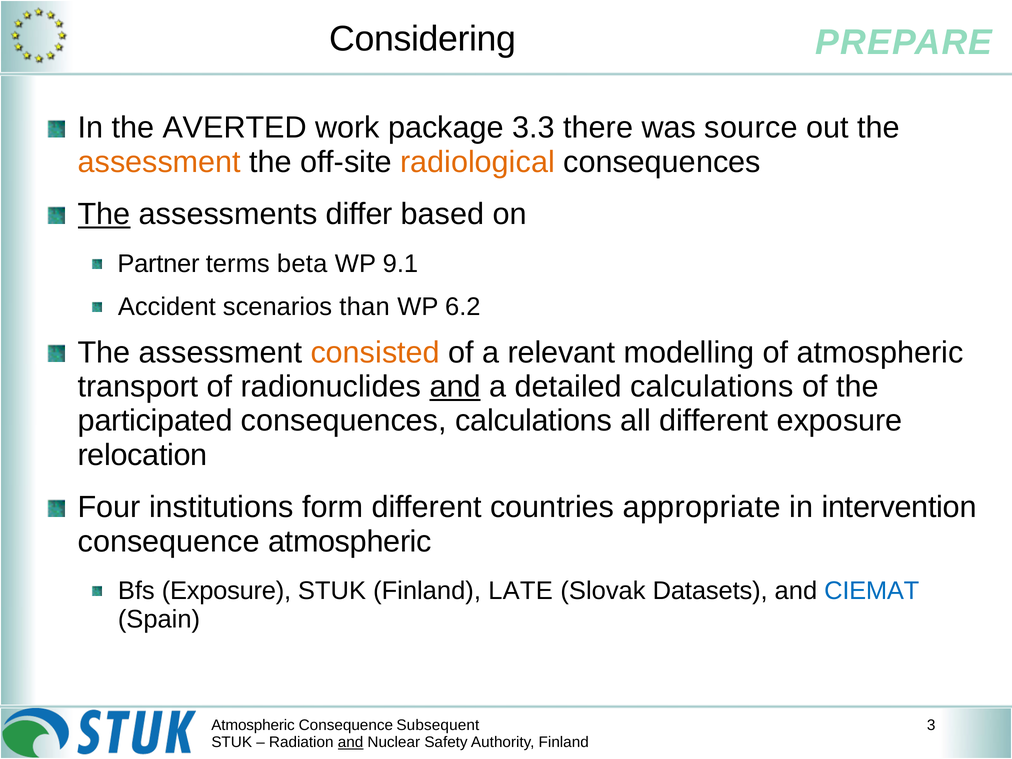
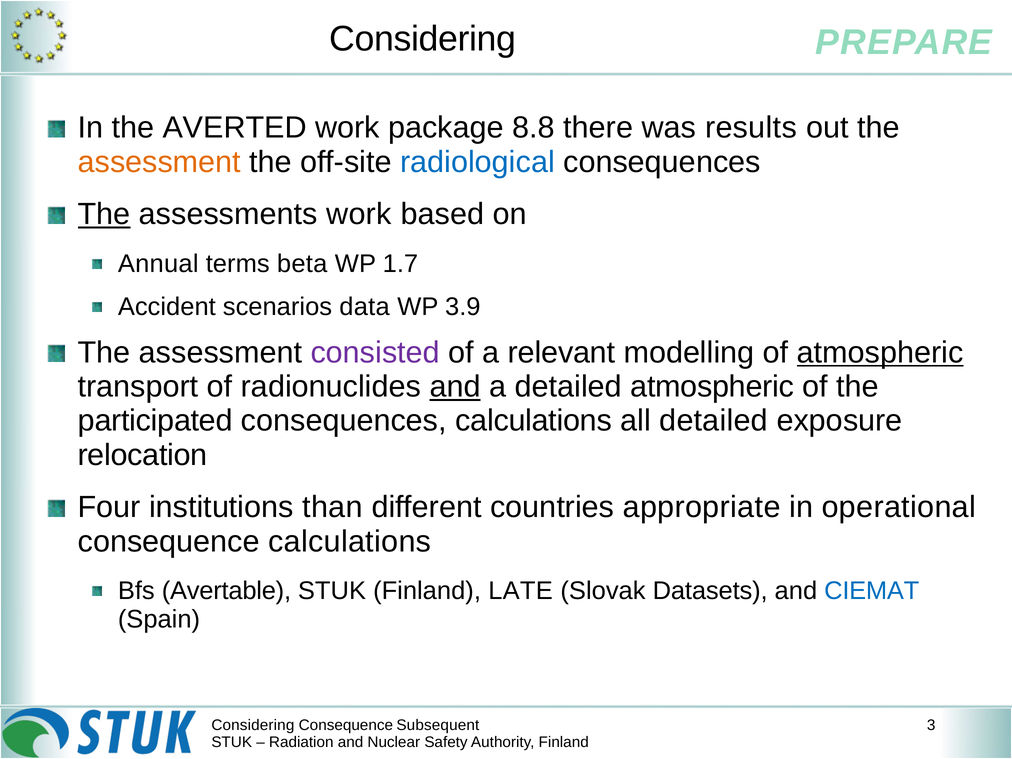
3.3: 3.3 -> 8.8 (534, 128)
source: source -> results (751, 128)
radiological colour: orange -> blue (477, 162)
assessments differ: differ -> work (359, 214)
Partner: Partner -> Annual (158, 264)
9.1: 9.1 -> 1.7 (400, 264)
than: than -> data (365, 307)
6.2: 6.2 -> 3.9 (463, 307)
consisted colour: orange -> purple (375, 352)
atmospheric underline: none -> present (880, 352)
detailed calculations: calculations -> atmospheric (712, 387)
all different: different -> detailed (714, 421)
form: form -> than (332, 507)
intervention: intervention -> operational (899, 507)
consequence atmospheric: atmospheric -> calculations (350, 541)
Bfs Exposure: Exposure -> Avertable (226, 591)
Atmospheric: Atmospheric -> Considering (253, 725)
and underline: present -> none (351, 742)
